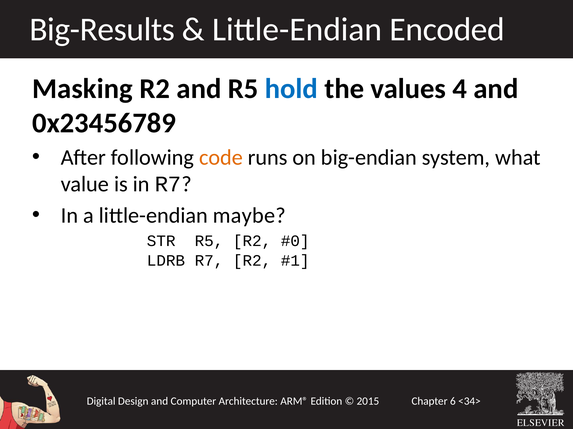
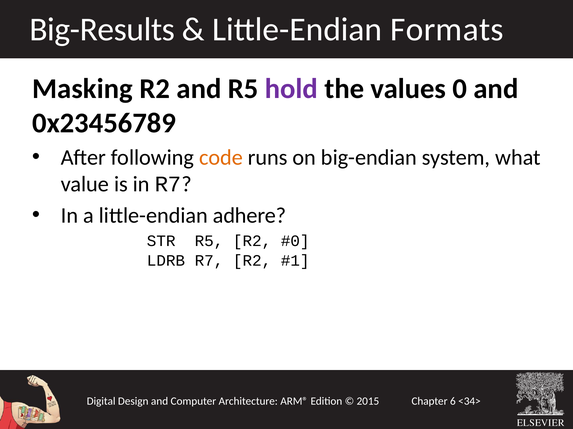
Encoded: Encoded -> Formats (447, 30)
hold colour: blue -> purple (291, 89)
4: 4 -> 0 (460, 89)
maybe: maybe -> adhere (250, 216)
